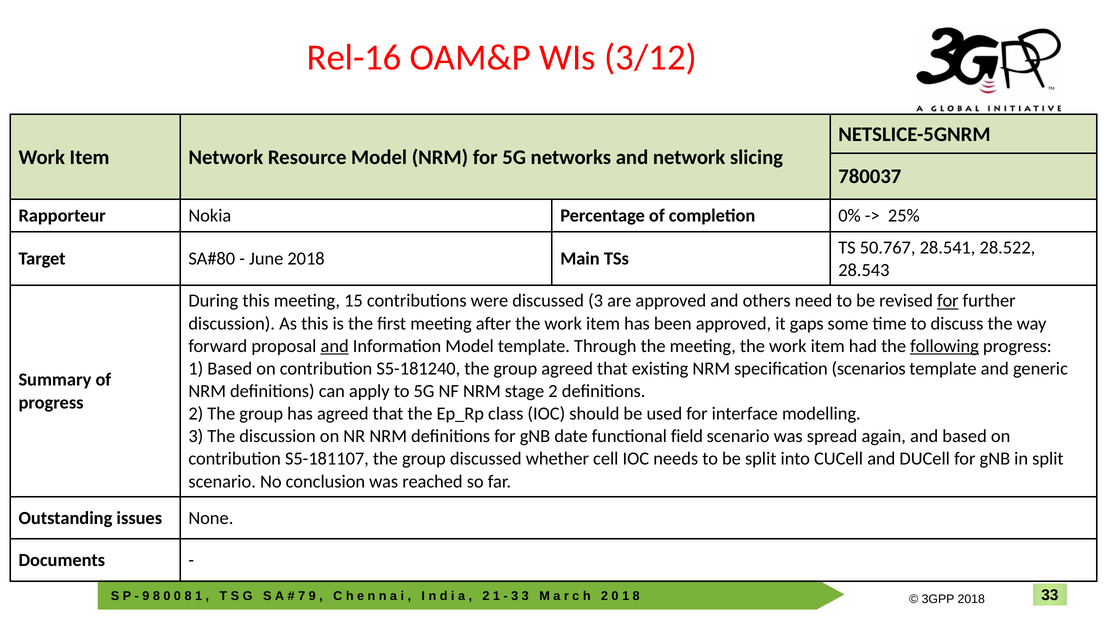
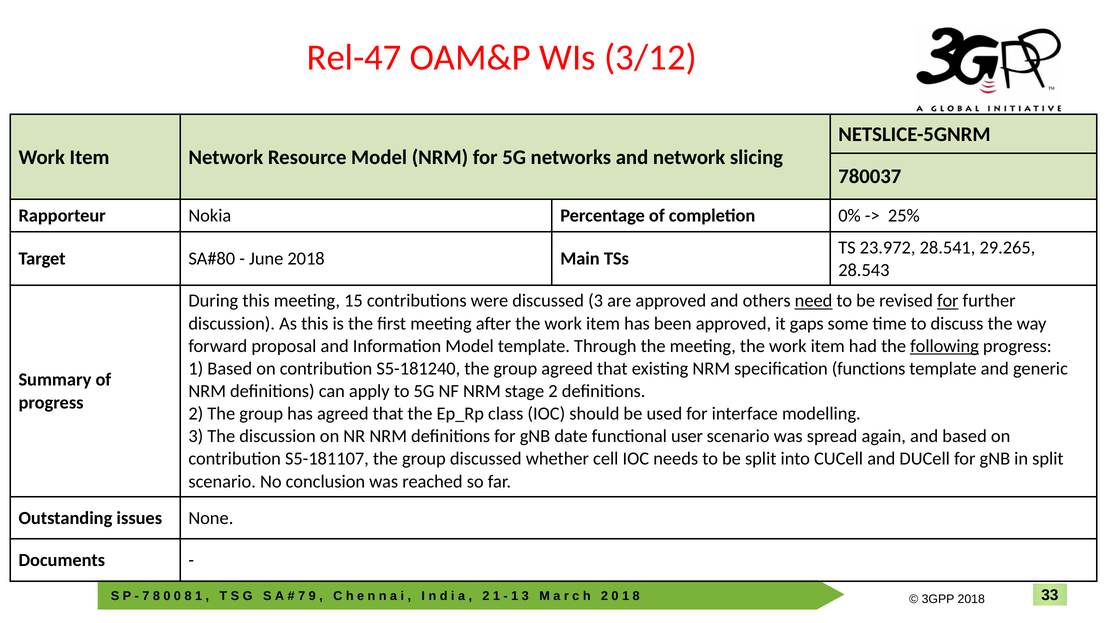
Rel-16: Rel-16 -> Rel-47 (354, 57)
50.767: 50.767 -> 23.972 (888, 247)
28.522: 28.522 -> 29.265 (1007, 247)
need underline: none -> present (814, 301)
and underline: present -> none (335, 346)
scenarios: scenarios -> functions (869, 368)
field: field -> user (687, 436)
9: 9 -> 7 (146, 596)
3: 3 -> 1 (515, 596)
